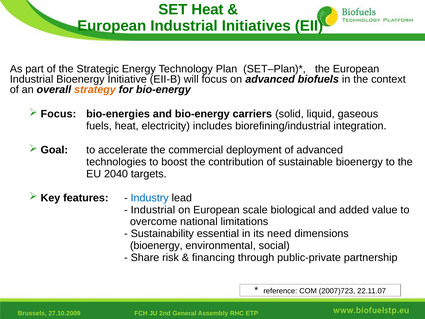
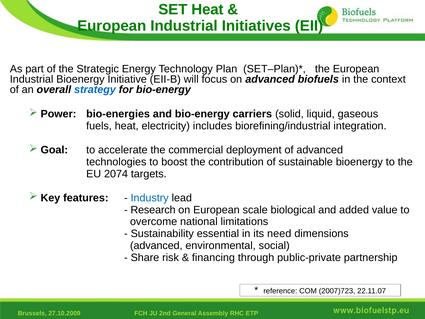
strategy colour: orange -> blue (95, 89)
Focus: Focus -> Power (58, 114)
2040: 2040 -> 2074 (116, 174)
Industrial: Industrial -> Research (153, 210)
bioenergy: bioenergy -> advanced (156, 245)
